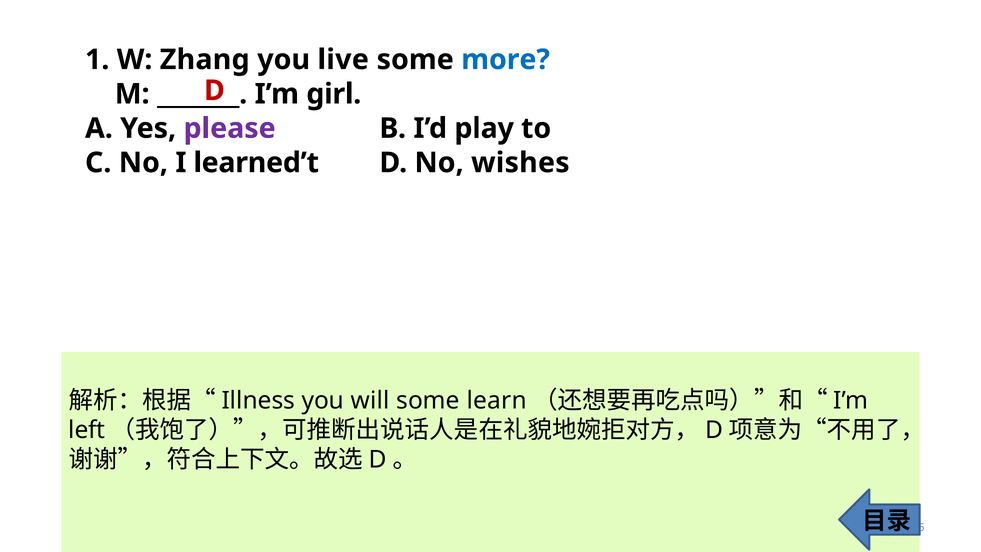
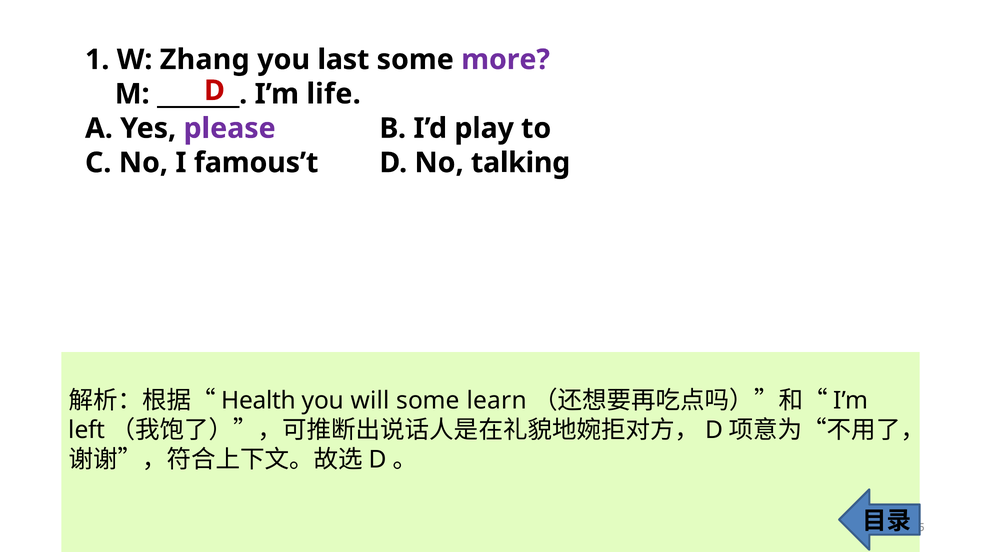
live: live -> last (343, 60)
more colour: blue -> purple (506, 60)
girl: girl -> life (334, 94)
learned’t: learned’t -> famous’t (256, 163)
wishes: wishes -> talking (521, 163)
Illness: Illness -> Health (259, 401)
